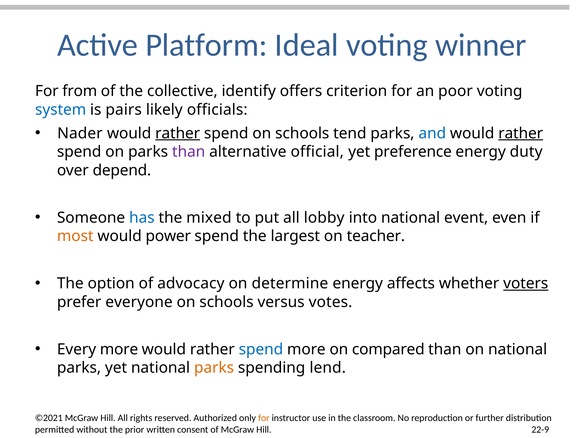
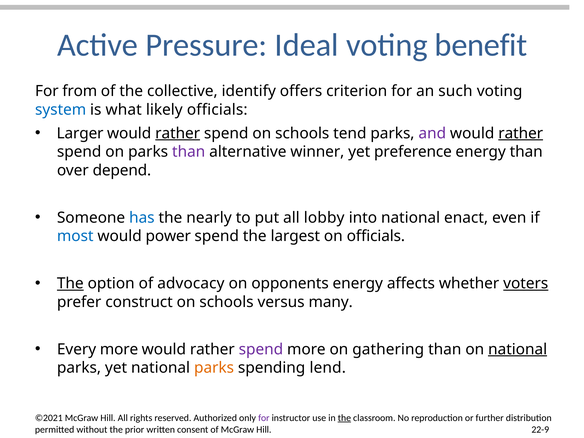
Platform: Platform -> Pressure (206, 45)
winner: winner -> benefit (481, 45)
poor: poor -> such (455, 91)
pairs: pairs -> what (124, 110)
Nader: Nader -> Larger (80, 133)
and colour: blue -> purple (432, 133)
official: official -> winner (317, 152)
energy duty: duty -> than (526, 152)
mixed: mixed -> nearly (209, 218)
event: event -> enact (466, 218)
most colour: orange -> blue (75, 236)
on teacher: teacher -> officials (376, 236)
The underline: none -> present (70, 283)
determine: determine -> opponents (290, 283)
everyone: everyone -> construct (139, 302)
votes: votes -> many (331, 302)
spend colour: blue -> purple (261, 349)
compared: compared -> gathering (388, 349)
national underline: none -> present (518, 349)
for colour: orange -> purple (264, 418)
the underline: none -> present (344, 418)
